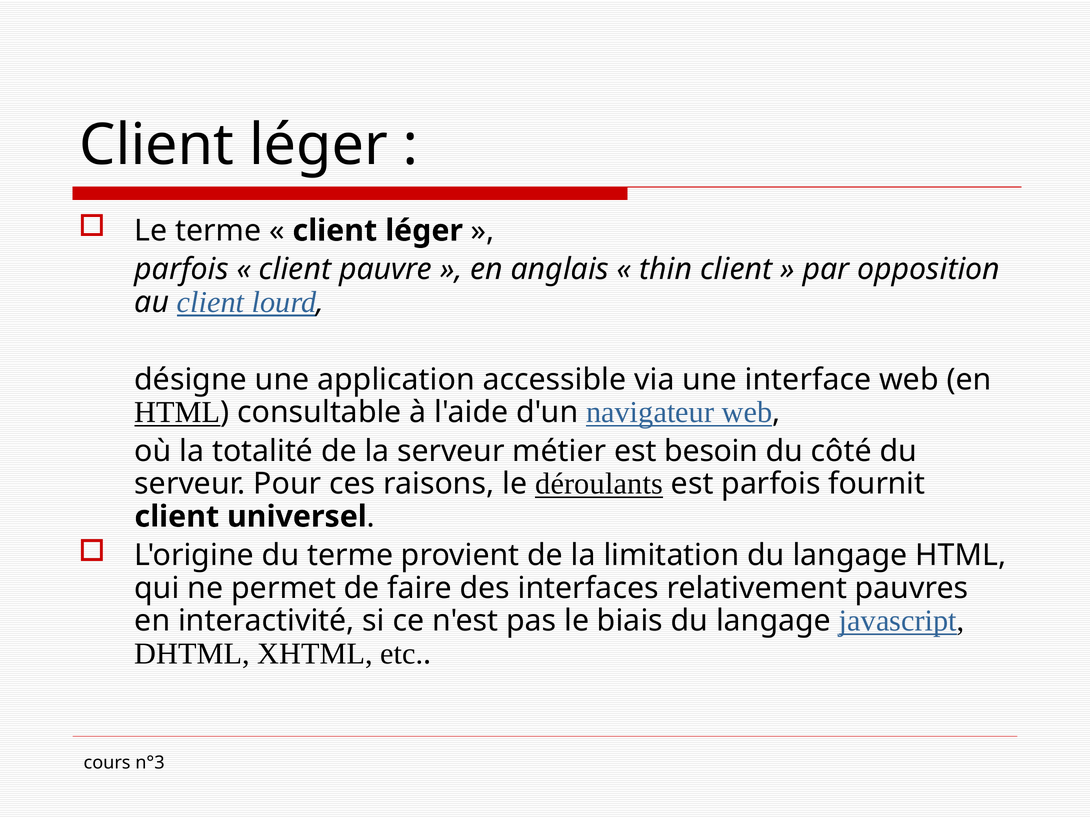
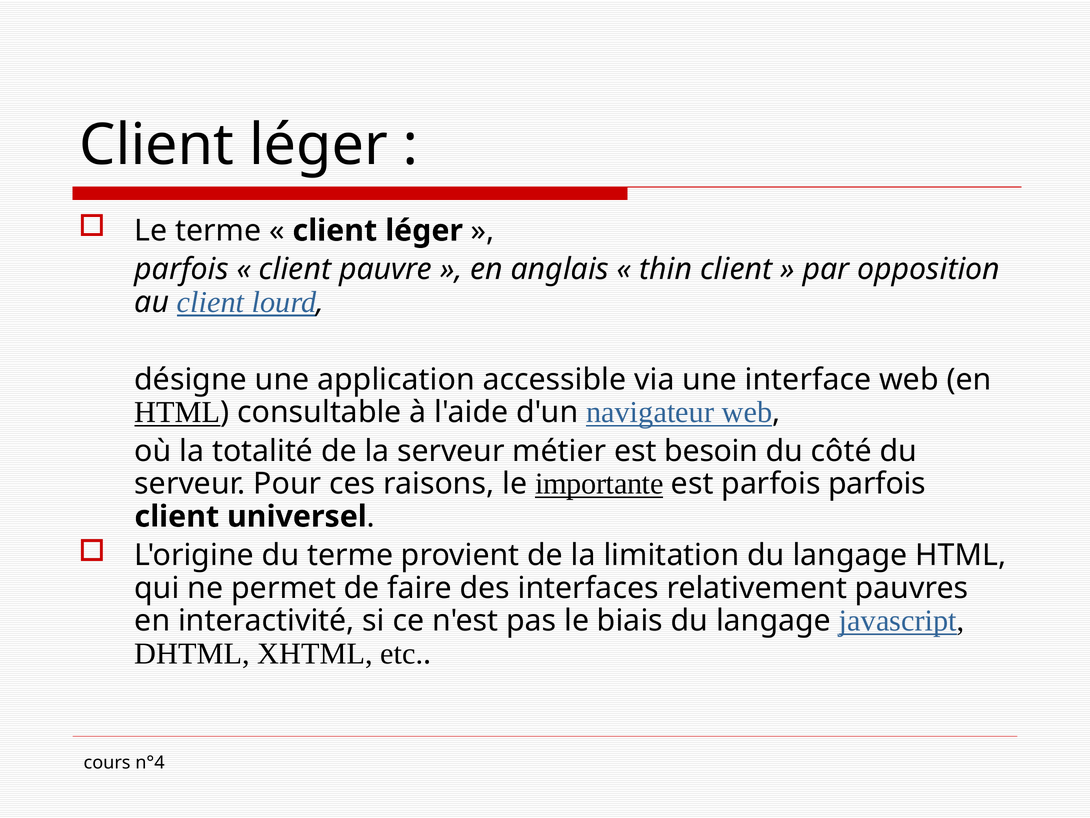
déroulants: déroulants -> importante (599, 484)
parfois fournit: fournit -> parfois (877, 484)
n°3: n°3 -> n°4 (150, 762)
